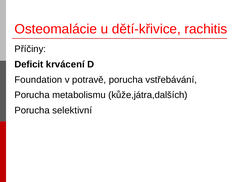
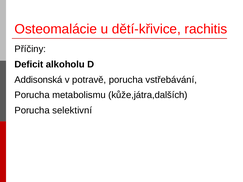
krvácení: krvácení -> alkoholu (65, 64)
Foundation: Foundation -> Addisonská (38, 80)
